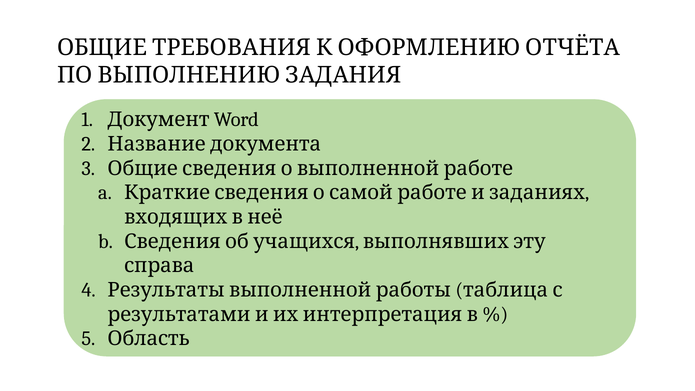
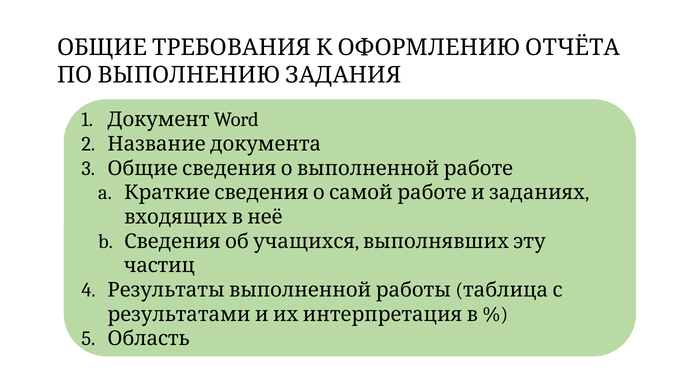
справа: справа -> частиц (159, 266)
